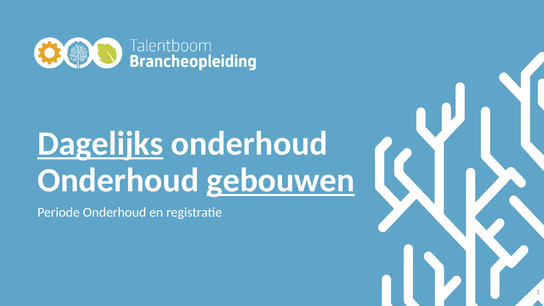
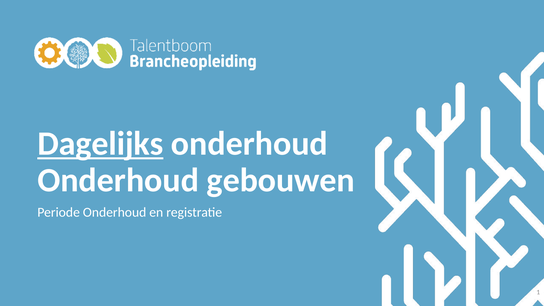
gebouwen underline: present -> none (281, 180)
